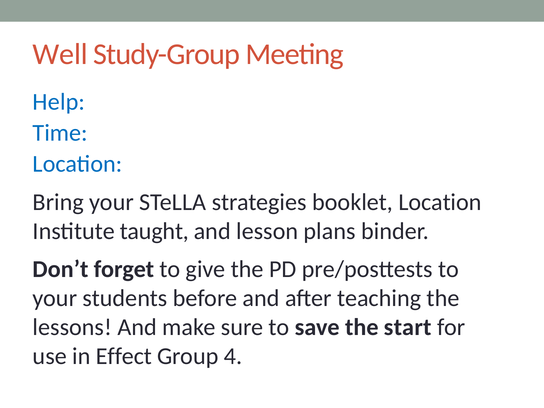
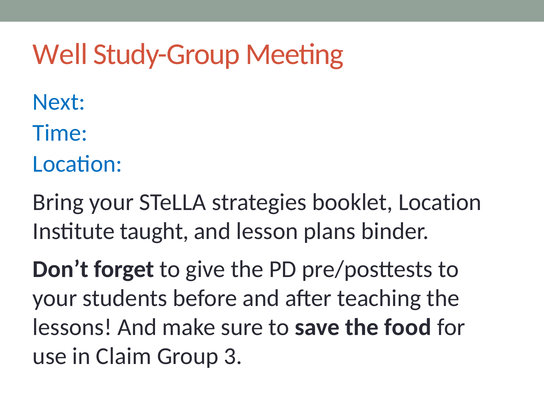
Help: Help -> Next (59, 102)
start: start -> food (408, 327)
Effect: Effect -> Claim (124, 356)
4: 4 -> 3 (233, 356)
